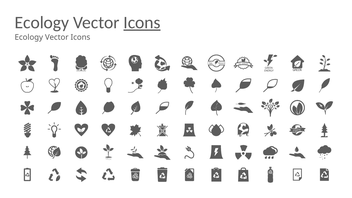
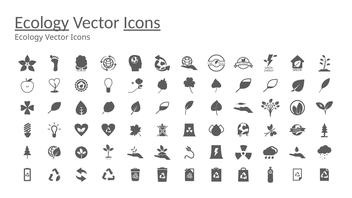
Ecology underline: none -> present (42, 23)
